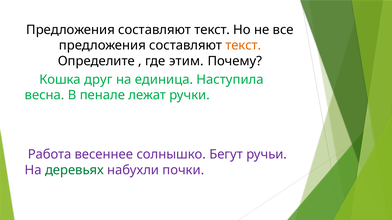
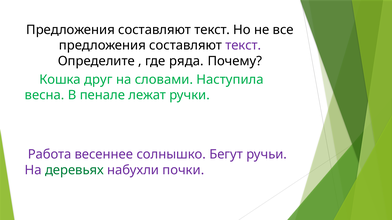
текст colour: orange -> purple (243, 46)
этим: этим -> ряда (186, 61)
единица: единица -> словами (164, 80)
